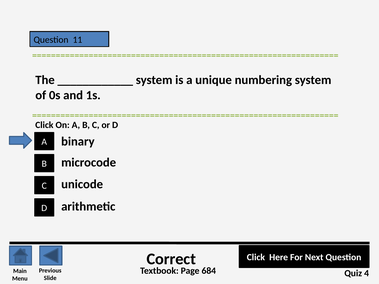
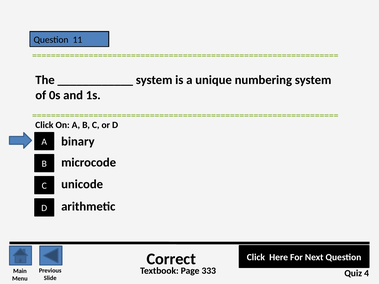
684: 684 -> 333 (209, 271)
